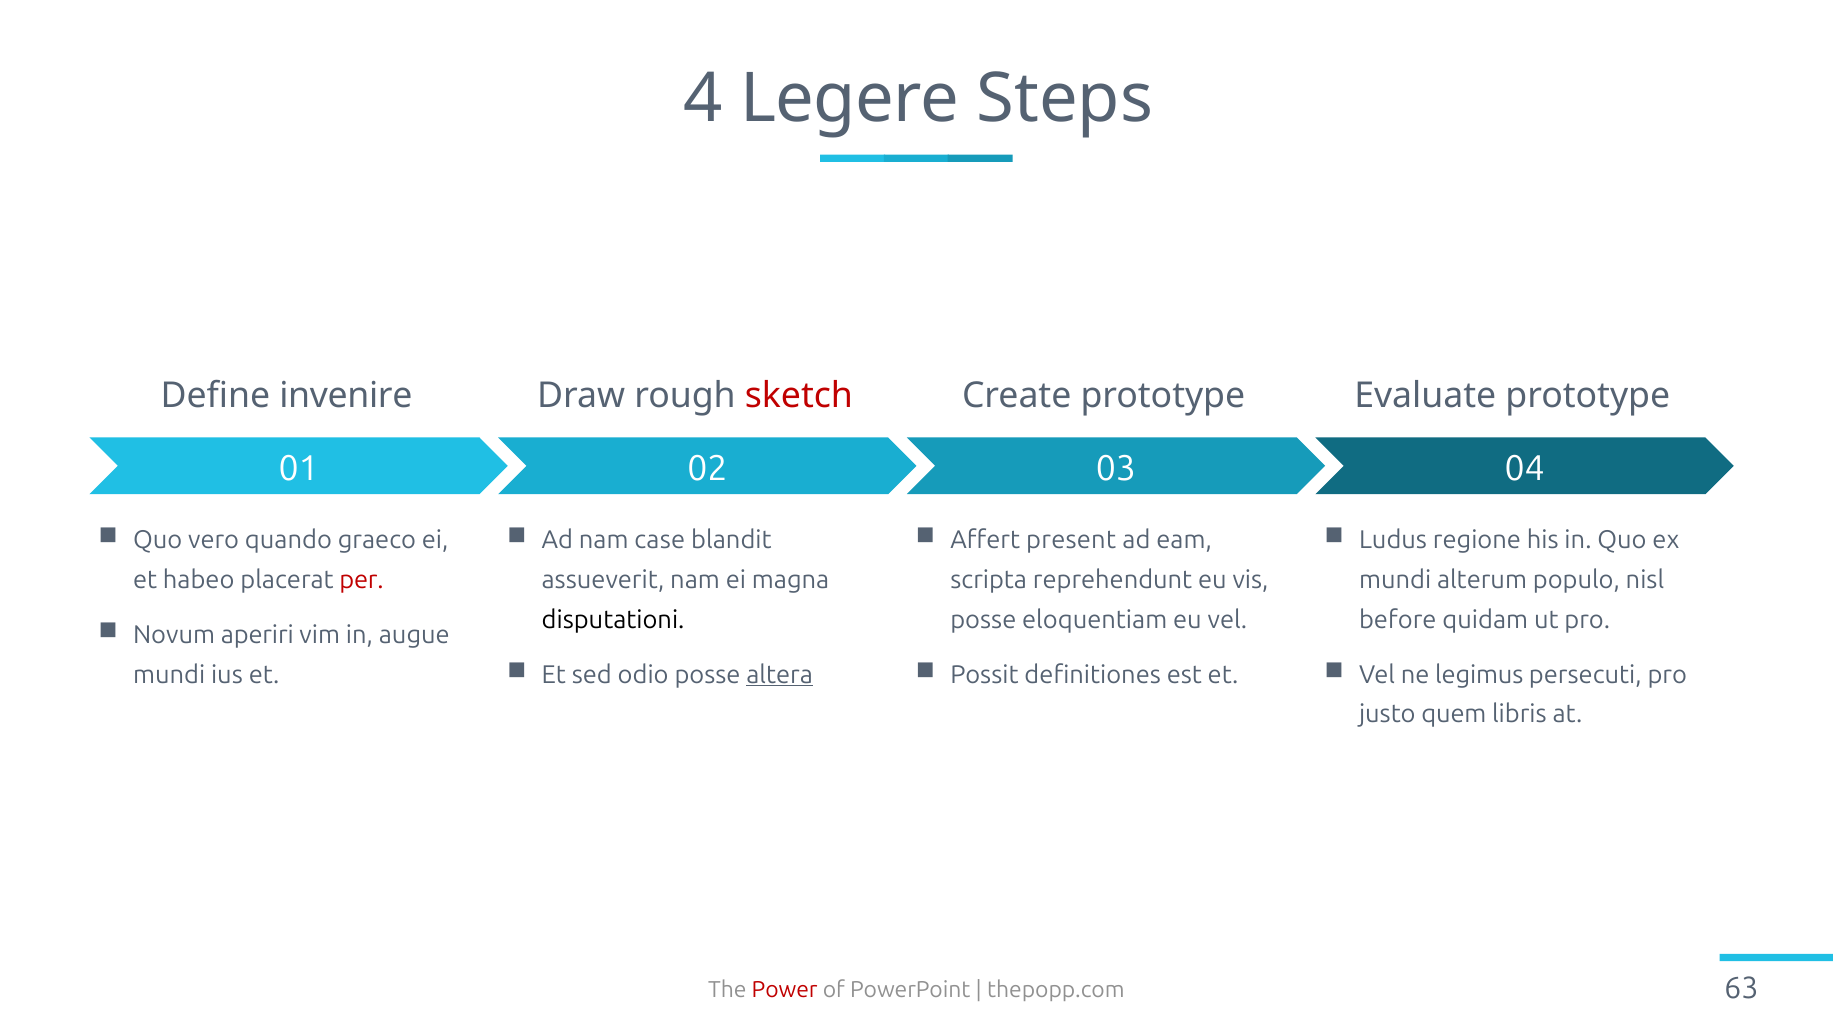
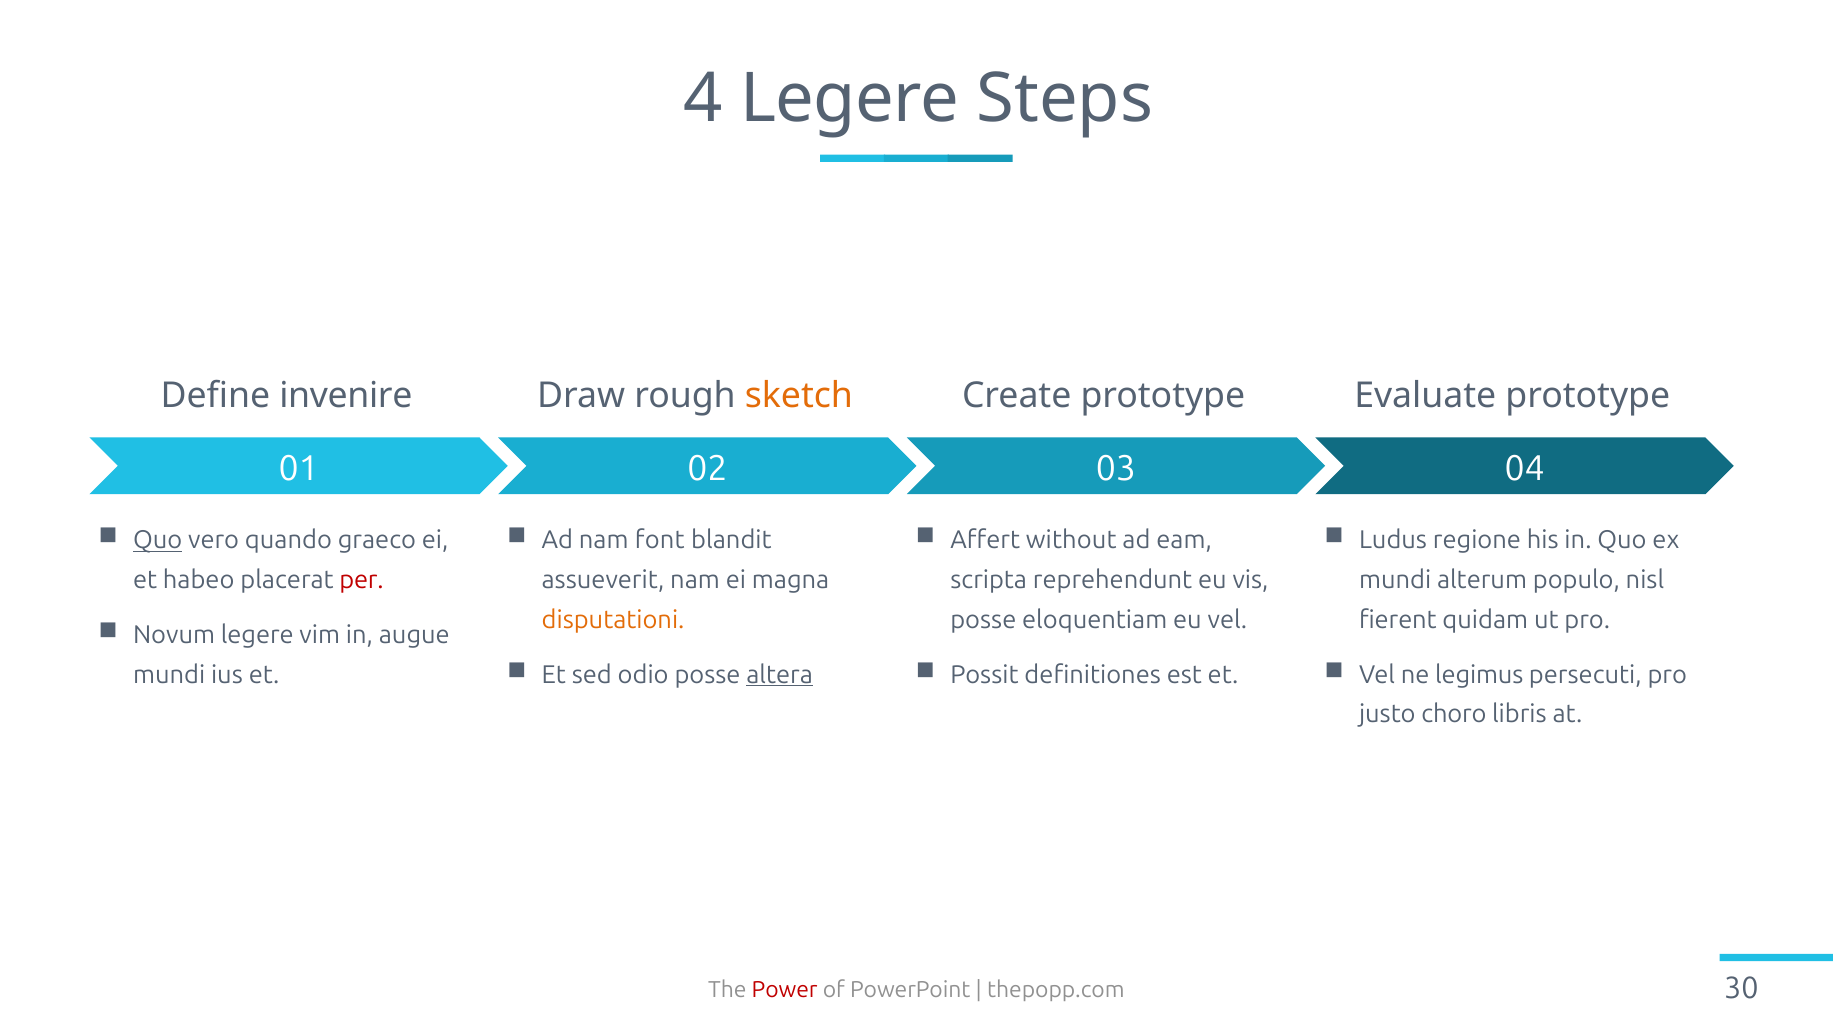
sketch colour: red -> orange (799, 395)
case: case -> font (660, 540)
present: present -> without (1071, 540)
Quo underline: none -> present (158, 540)
disputationi colour: black -> orange (613, 620)
before: before -> fierent (1398, 620)
Novum aperiri: aperiri -> legere (257, 635)
quem: quem -> choro (1454, 714)
63: 63 -> 30 (1741, 989)
